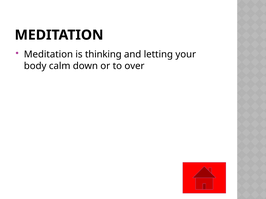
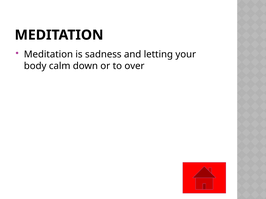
thinking: thinking -> sadness (103, 55)
